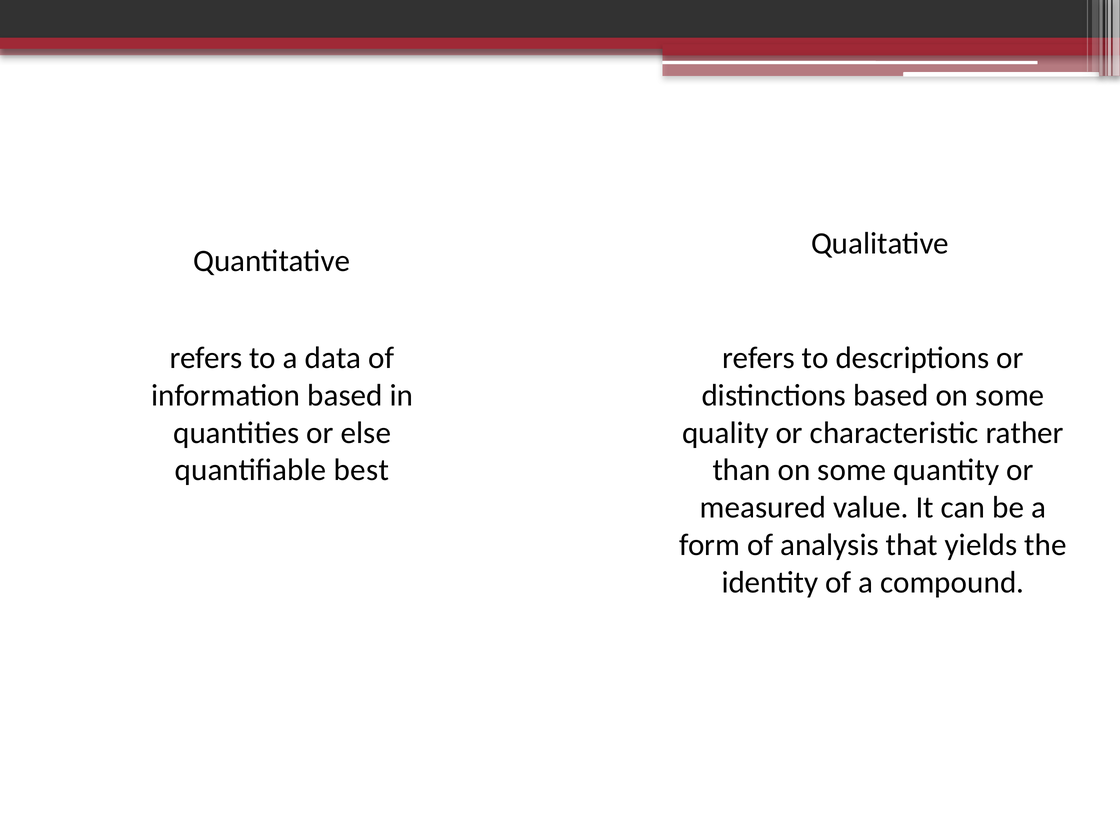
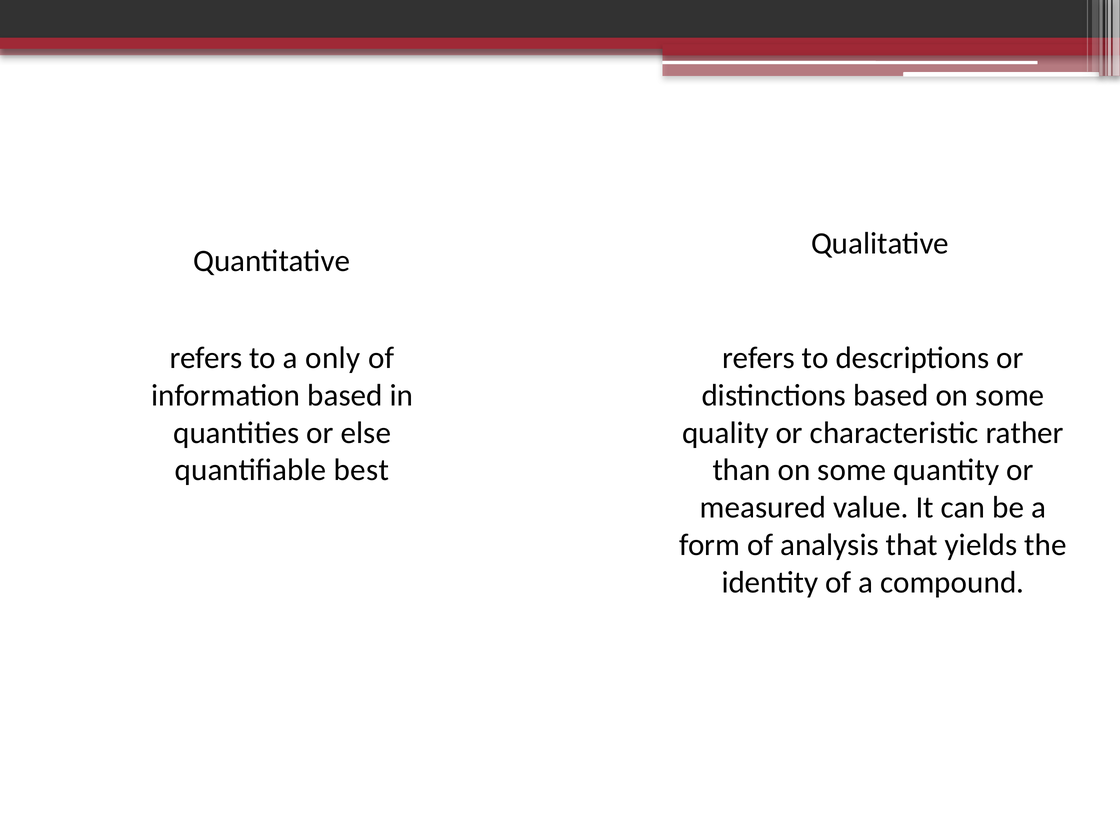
data: data -> only (333, 358)
